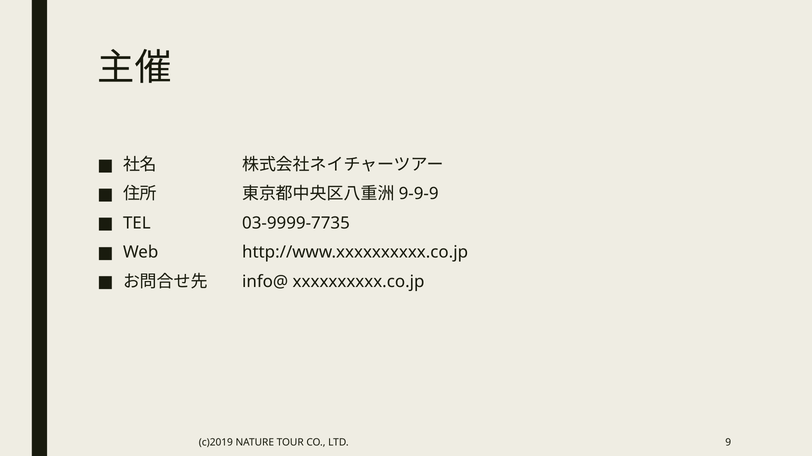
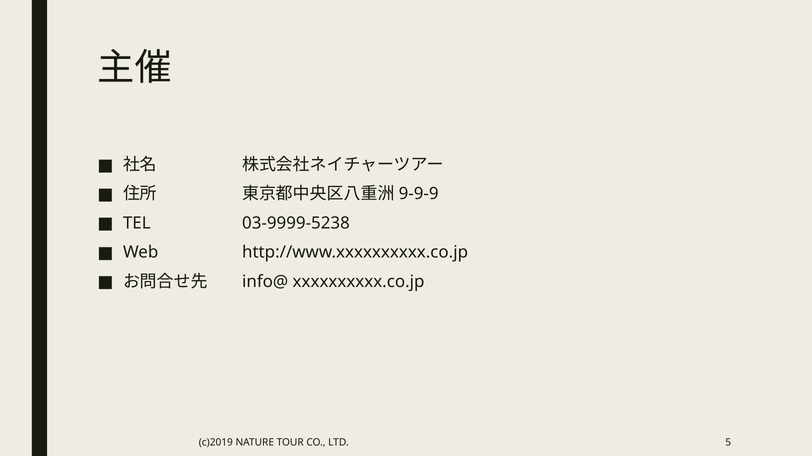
03-9999-7735: 03-9999-7735 -> 03-9999-5238 (296, 223)
9: 9 -> 5 (728, 443)
